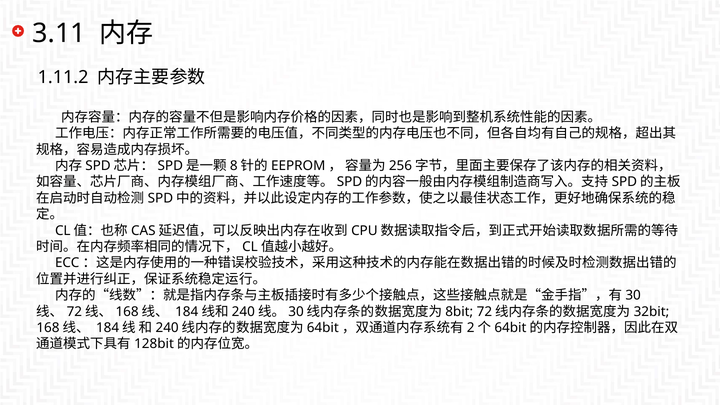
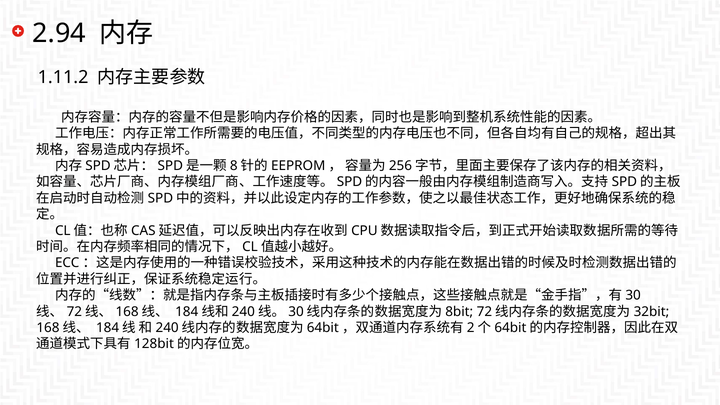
3.11: 3.11 -> 2.94 (59, 33)
